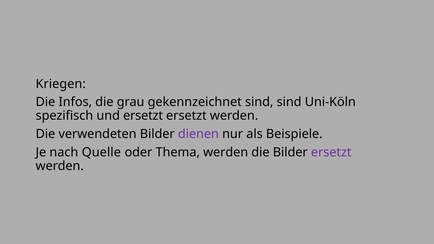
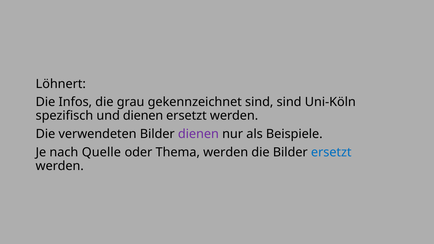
Kriegen: Kriegen -> Löhnert (61, 84)
und ersetzt: ersetzt -> dienen (143, 116)
ersetzt colour: purple -> blue (331, 152)
